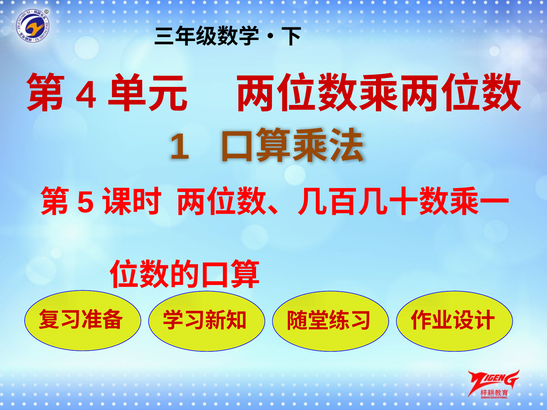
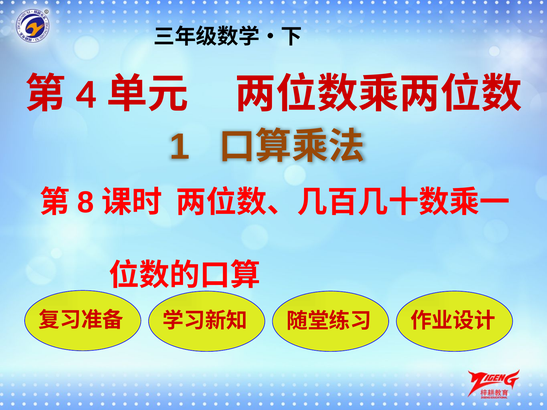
5: 5 -> 8 (86, 203)
